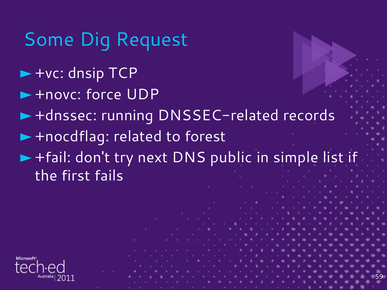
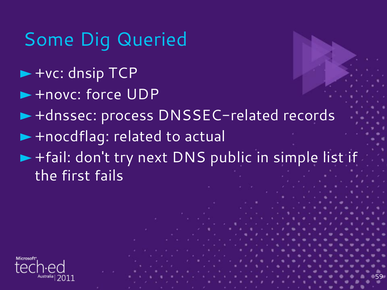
Request: Request -> Queried (152, 40)
running: running -> process (127, 115)
forest: forest -> actual (205, 137)
